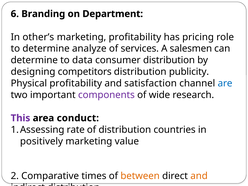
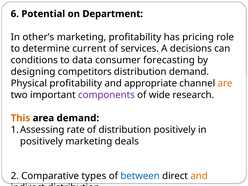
Branding: Branding -> Potential (43, 14)
analyze: analyze -> current (89, 49)
salesmen: salesmen -> decisions (191, 49)
determine: determine -> conditions (34, 60)
consumer distribution: distribution -> forecasting (169, 60)
distribution publicity: publicity -> demand (189, 72)
satisfaction: satisfaction -> appropriate (151, 83)
are colour: blue -> orange (225, 83)
This colour: purple -> orange (20, 118)
area conduct: conduct -> demand (78, 118)
distribution countries: countries -> positively (175, 130)
value: value -> deals (127, 141)
times: times -> types (94, 176)
between colour: orange -> blue (140, 176)
